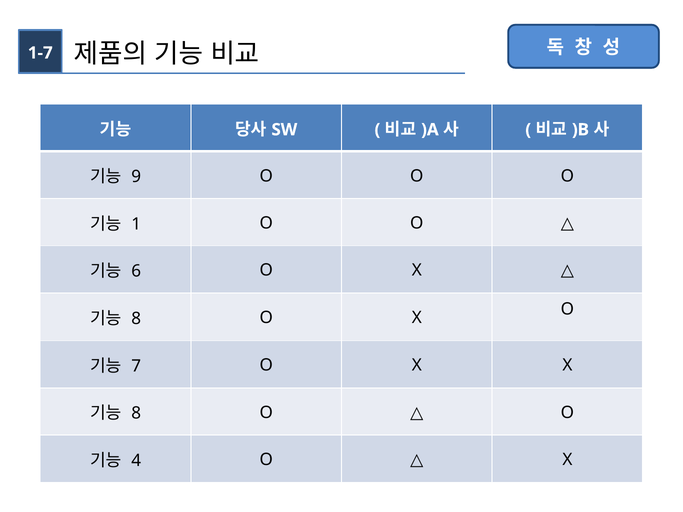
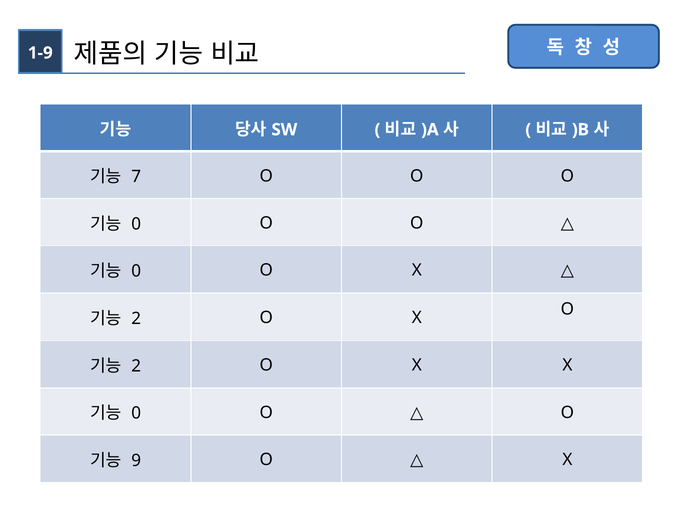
1-7: 1-7 -> 1-9 (40, 53)
9: 9 -> 7 (136, 177)
1: 1 -> 0 (136, 224)
6: 6 -> 0 (136, 271)
8: 8 -> 2 (136, 319)
7: 7 -> 2 (136, 366)
8: 8 -> 0 (136, 414)
4: 4 -> 9 (136, 461)
